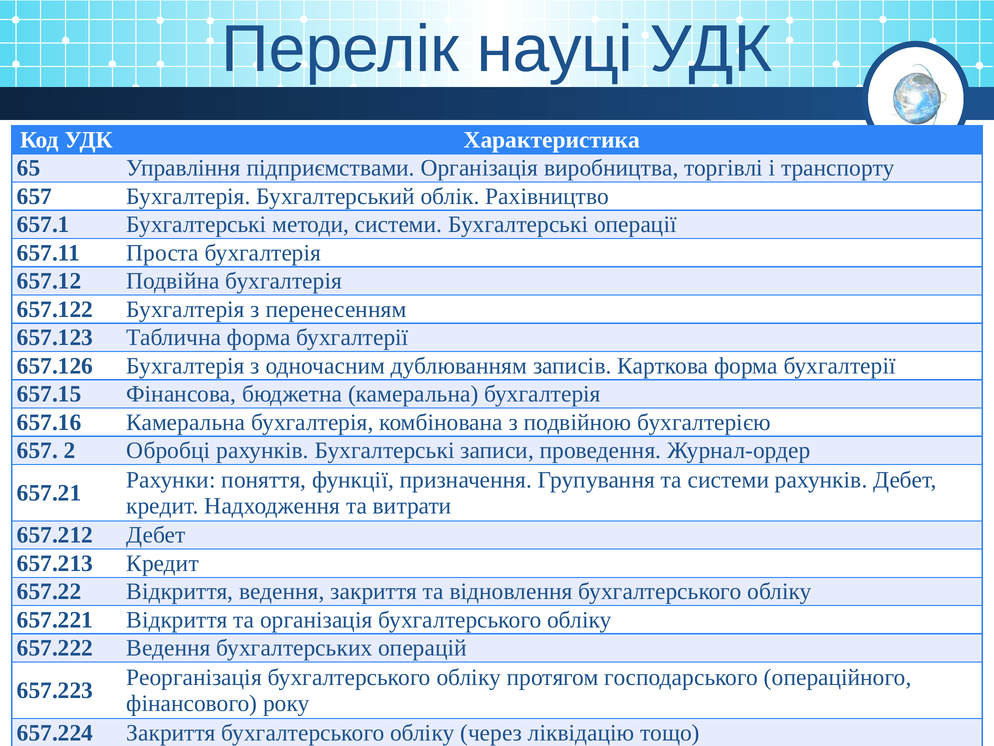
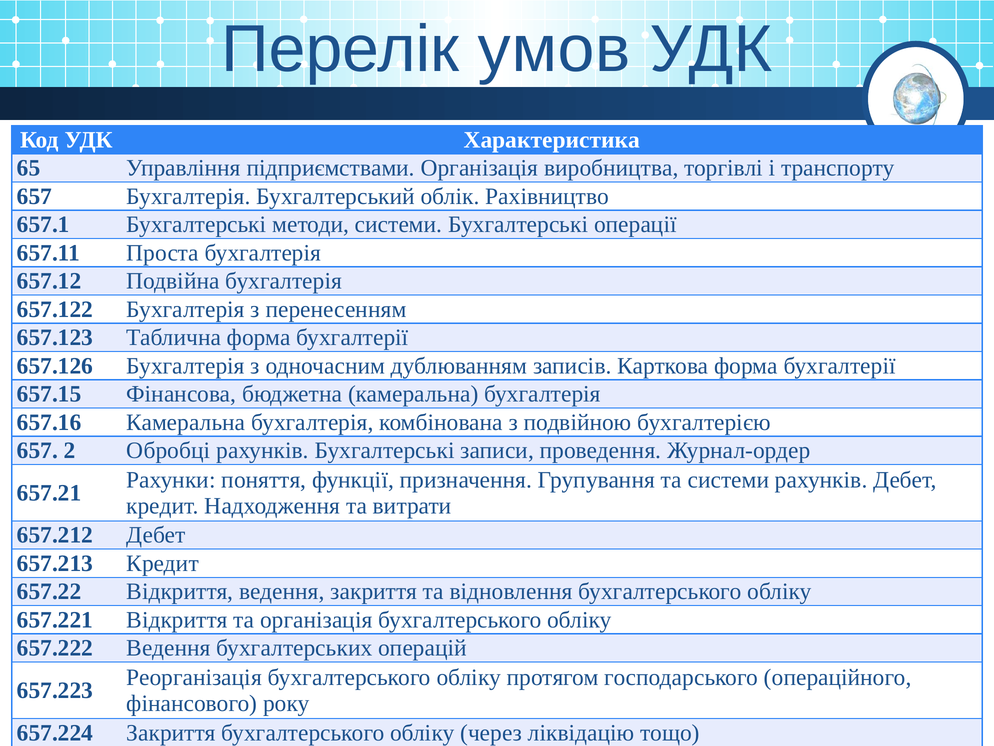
науці: науці -> умов (554, 49)
